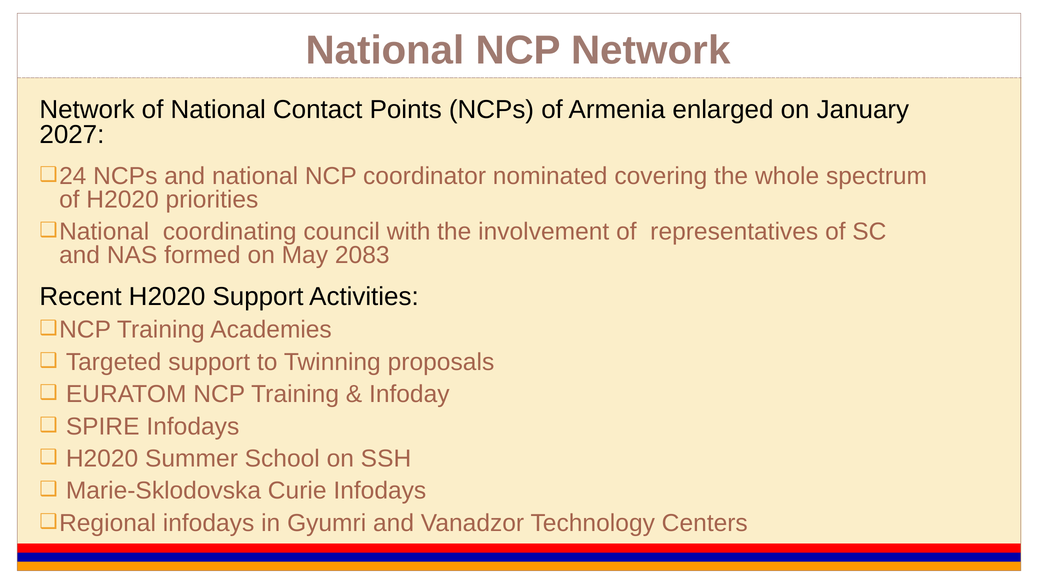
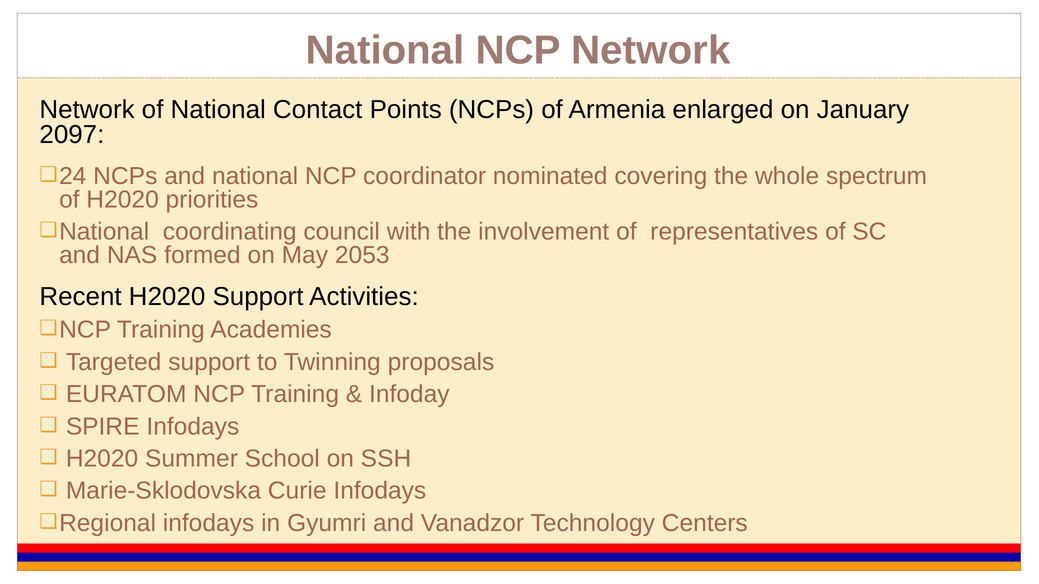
2027: 2027 -> 2097 (72, 135)
2083: 2083 -> 2053 (362, 256)
